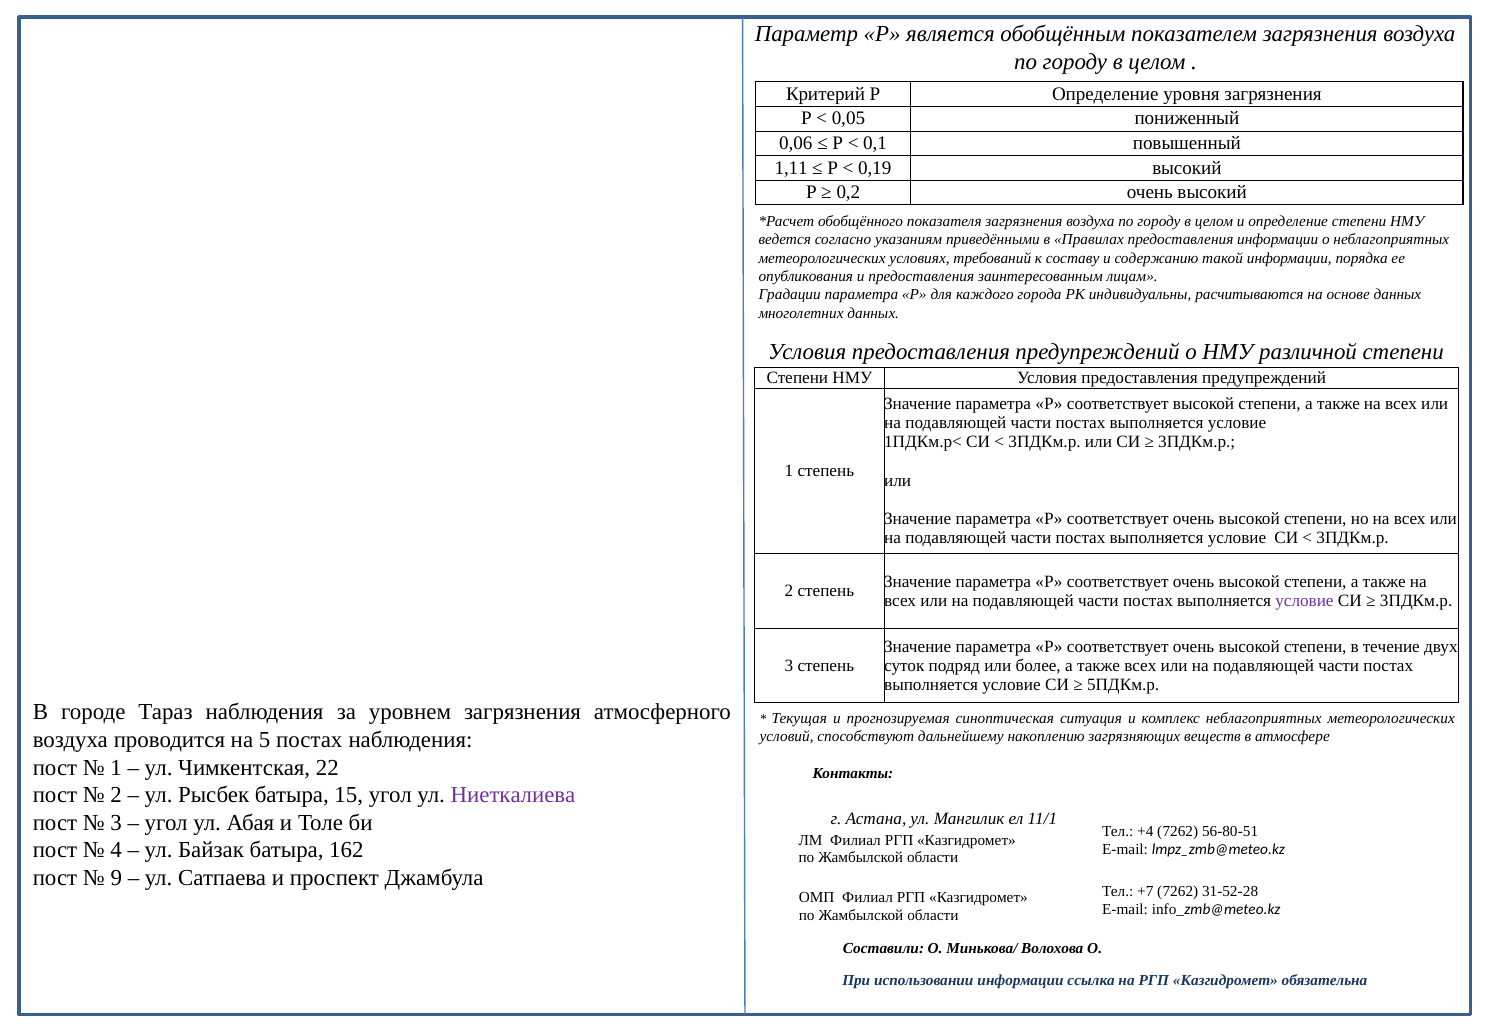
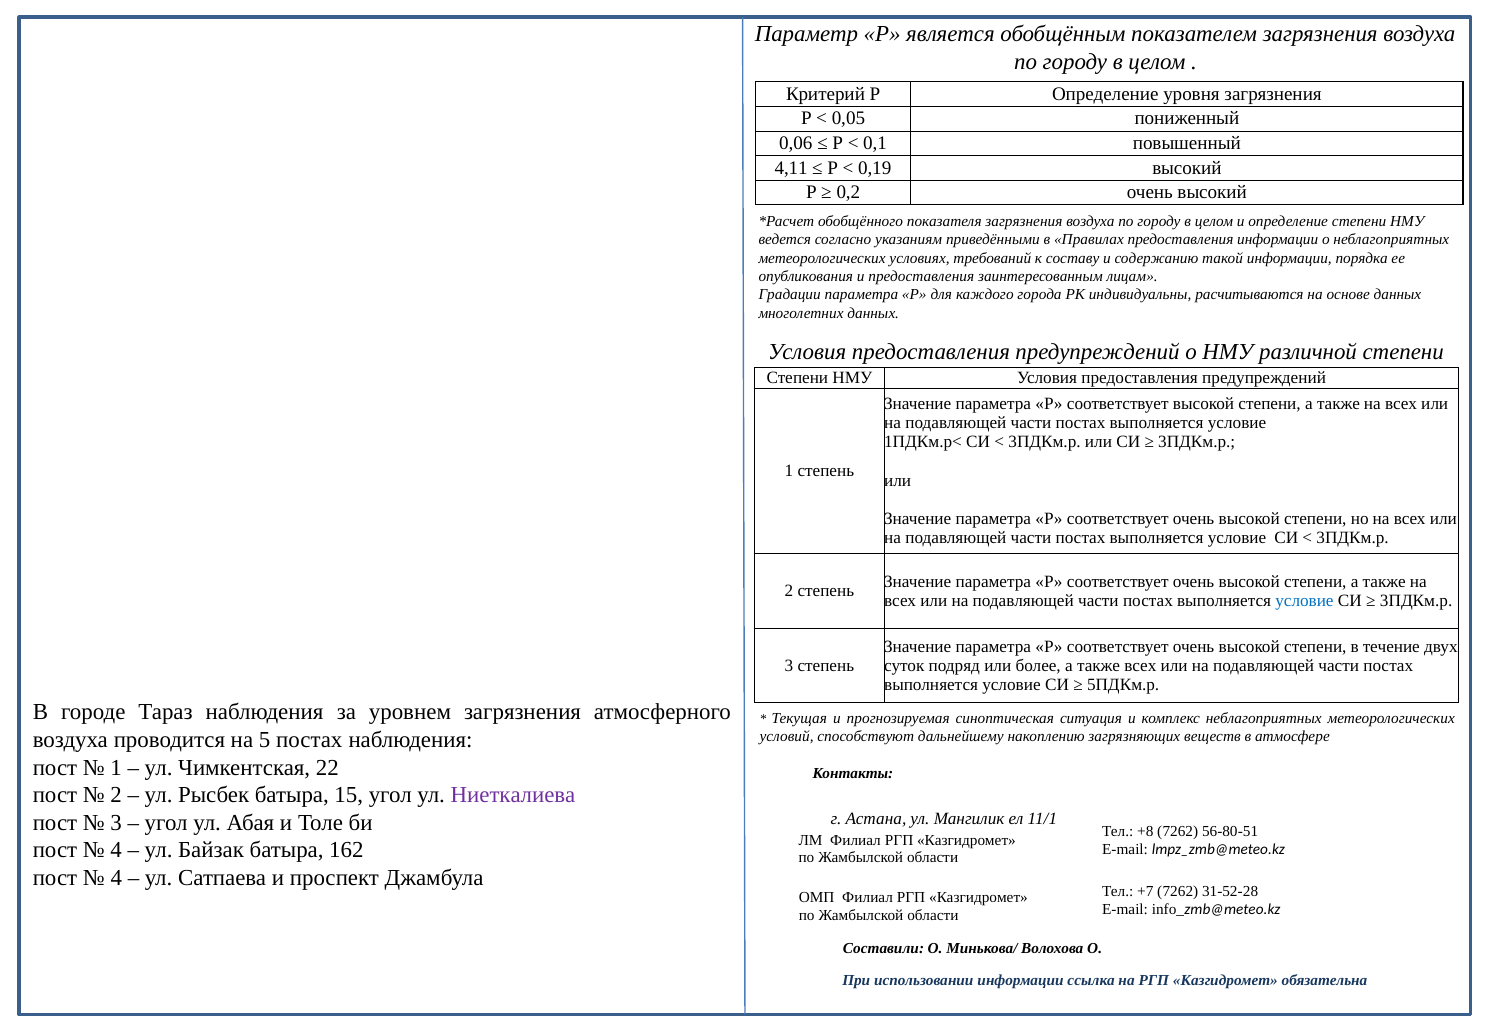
1,11: 1,11 -> 4,11 (791, 168)
условие colour: purple -> blue (1304, 600)
+4: +4 -> +8 (1145, 831)
9: 9 -> 4 (116, 877)
